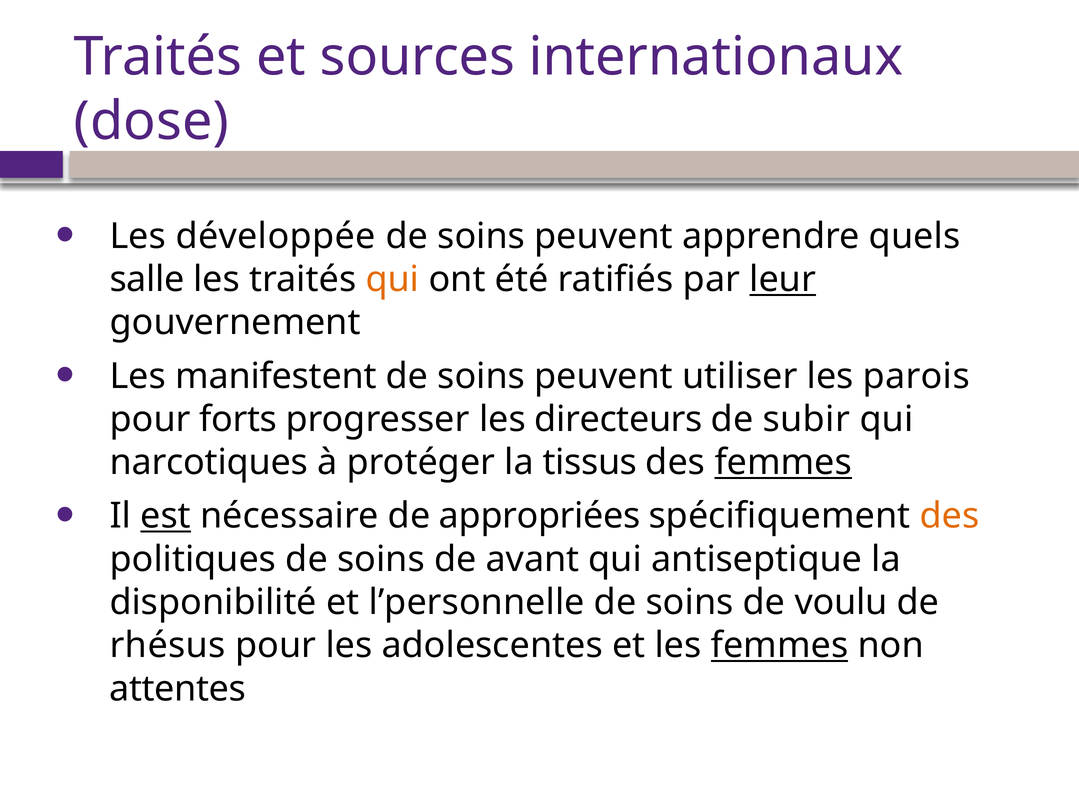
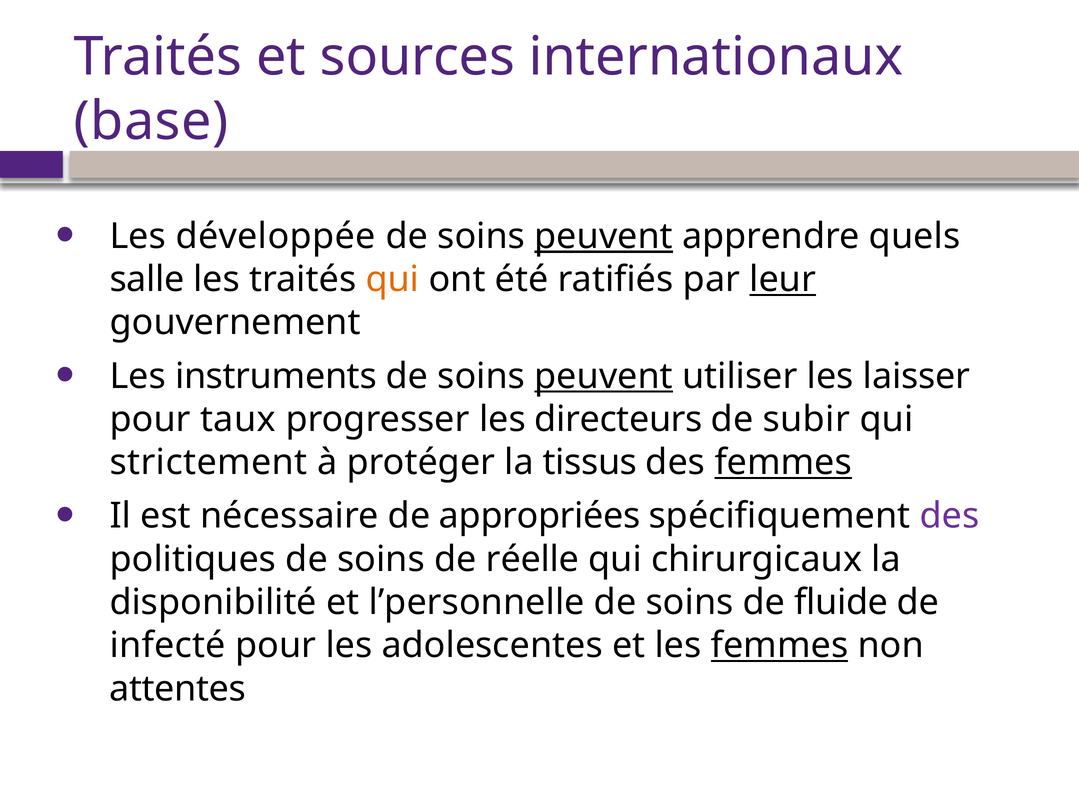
dose: dose -> base (151, 122)
peuvent underline: none -> present (604, 236)
manifestent: manifestent -> instruments (276, 376)
peuvent underline: none -> present (604, 376)
parois: parois -> laisser (917, 376)
forts: forts -> taux (238, 419)
narcotiques: narcotiques -> strictement (209, 463)
est underline: present -> none (166, 516)
des colour: orange -> purple (949, 516)
avant: avant -> réelle (533, 559)
antiseptique: antiseptique -> chirurgicaux (757, 559)
voulu: voulu -> fluide (841, 603)
rhésus: rhésus -> infecté (168, 646)
